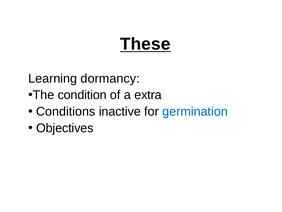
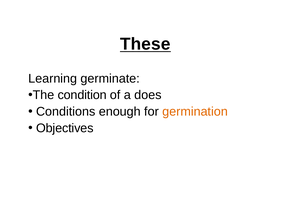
dormancy: dormancy -> germinate (110, 78)
extra: extra -> does (148, 95)
inactive: inactive -> enough (120, 111)
germination colour: blue -> orange (195, 111)
